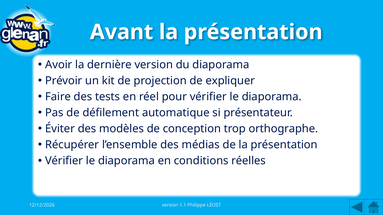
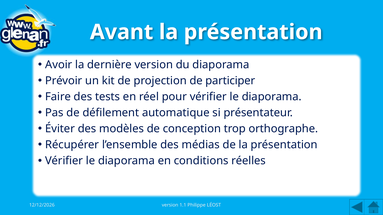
expliquer: expliquer -> participer (230, 81)
